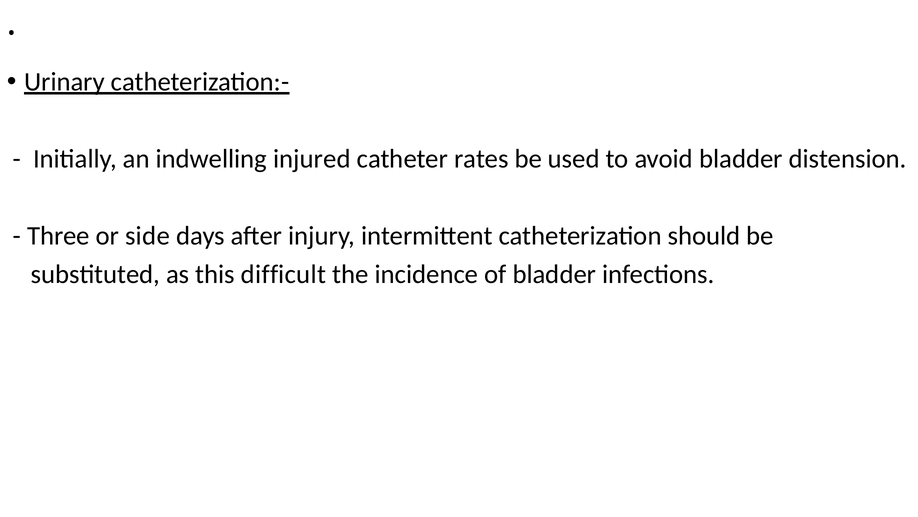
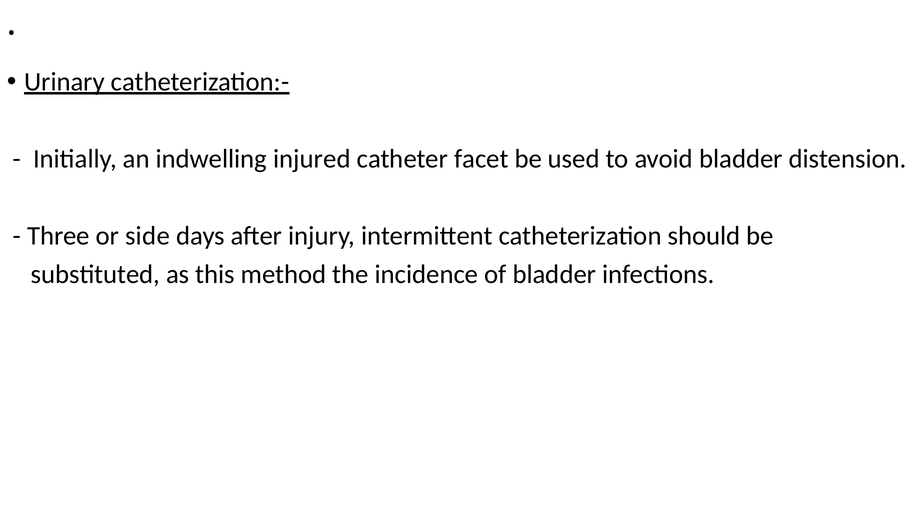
rates: rates -> facet (481, 159)
difficult: difficult -> method (284, 274)
